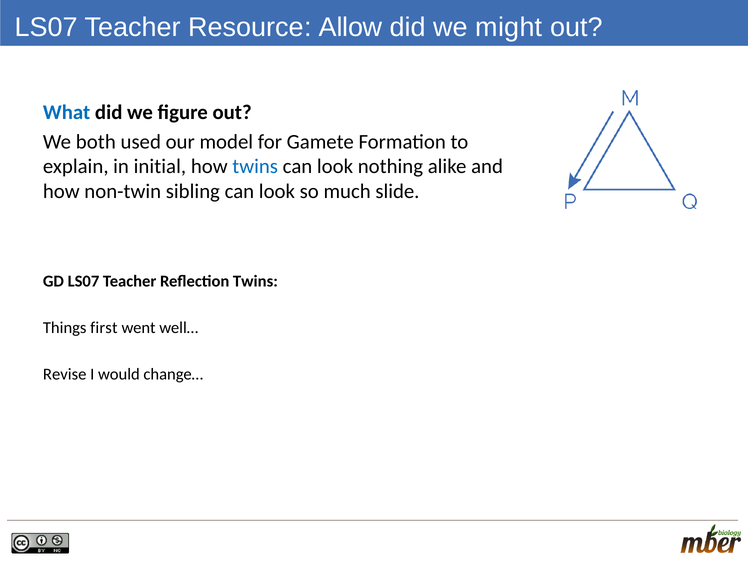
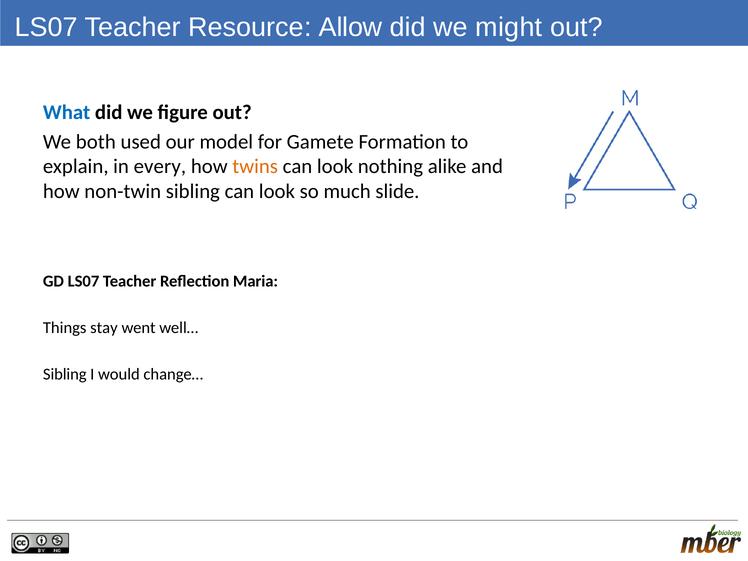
initial: initial -> every (160, 167)
twins colour: blue -> orange (255, 167)
Reflection Twins: Twins -> Maria (255, 281)
first: first -> stay (104, 328)
Revise: Revise -> Sibling (65, 374)
